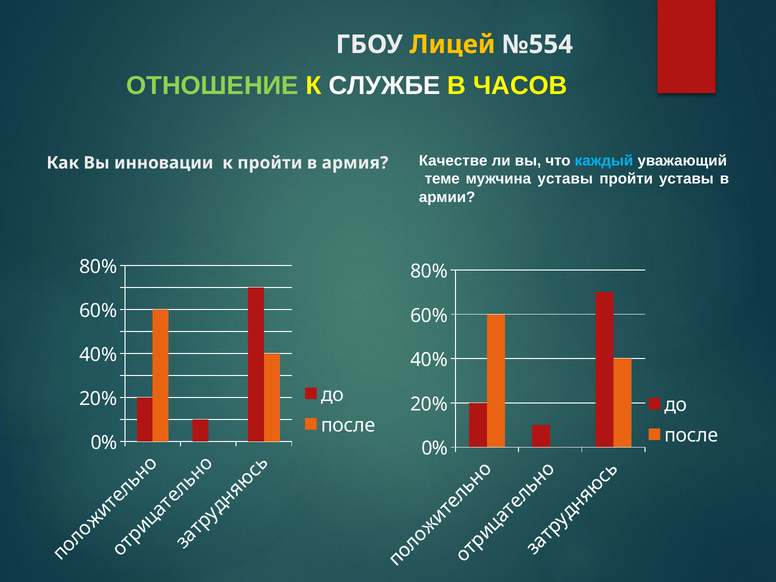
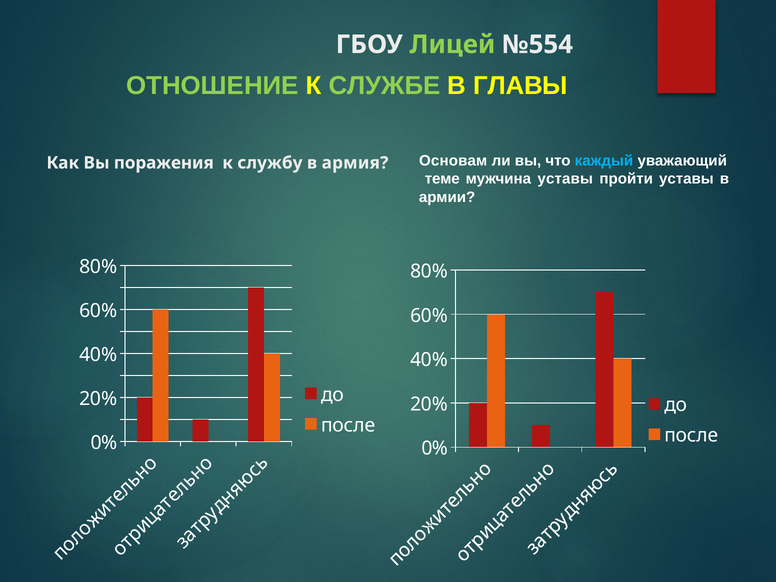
Лицей colour: yellow -> light green (452, 45)
СЛУЖБЕ colour: white -> light green (385, 86)
ЧАСОВ: ЧАСОВ -> ГЛАВЫ (521, 86)
Качестве: Качестве -> Основам (453, 161)
инновации: инновации -> поражения (164, 163)
к пройти: пройти -> службу (270, 163)
